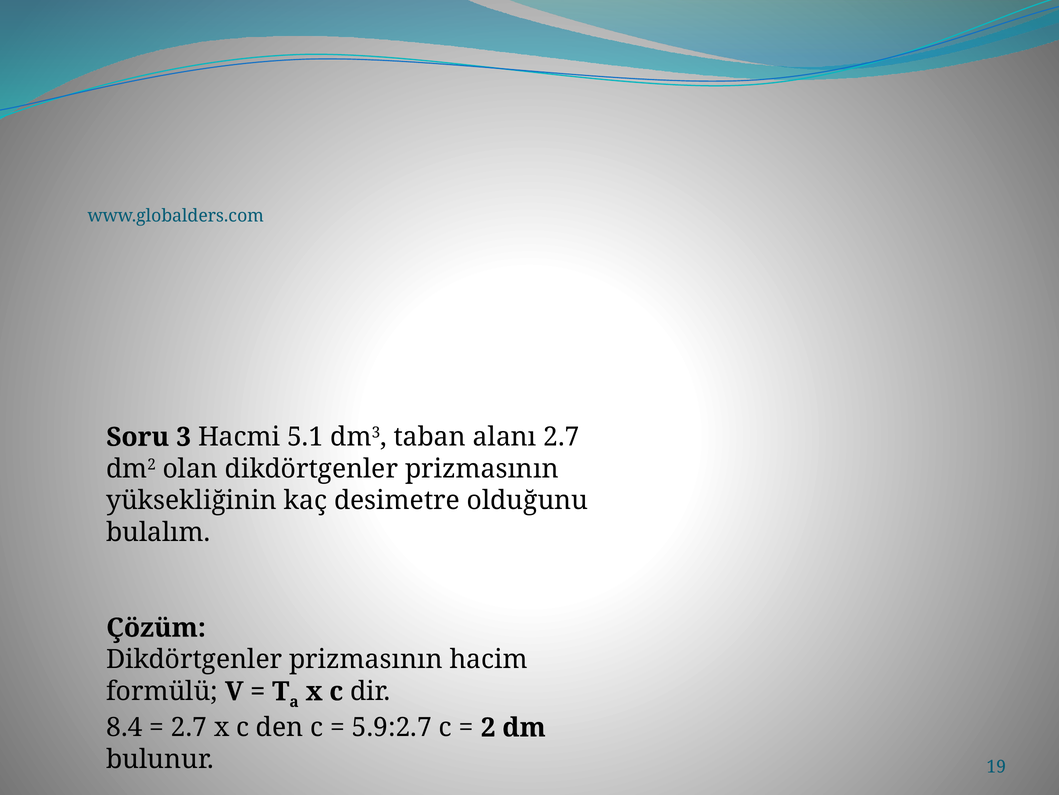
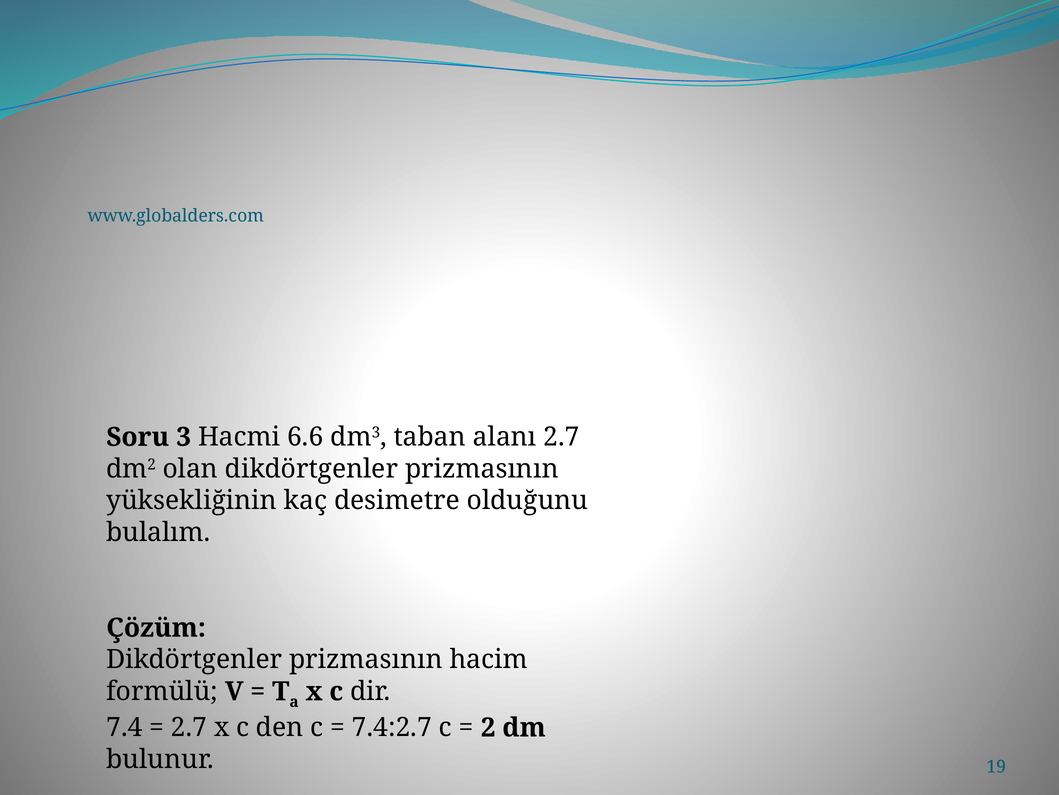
5.1: 5.1 -> 6.6 (305, 437)
8.4: 8.4 -> 7.4 (124, 727)
5.9:2.7: 5.9:2.7 -> 7.4:2.7 (392, 727)
